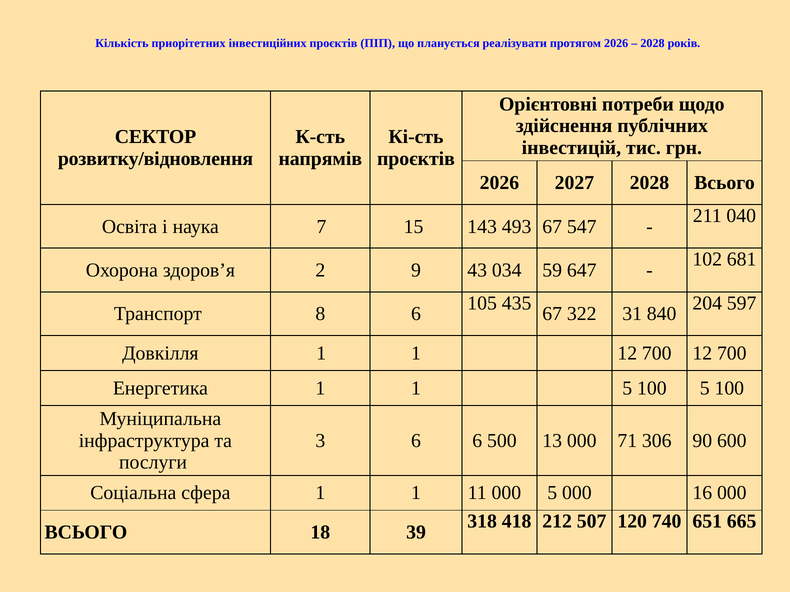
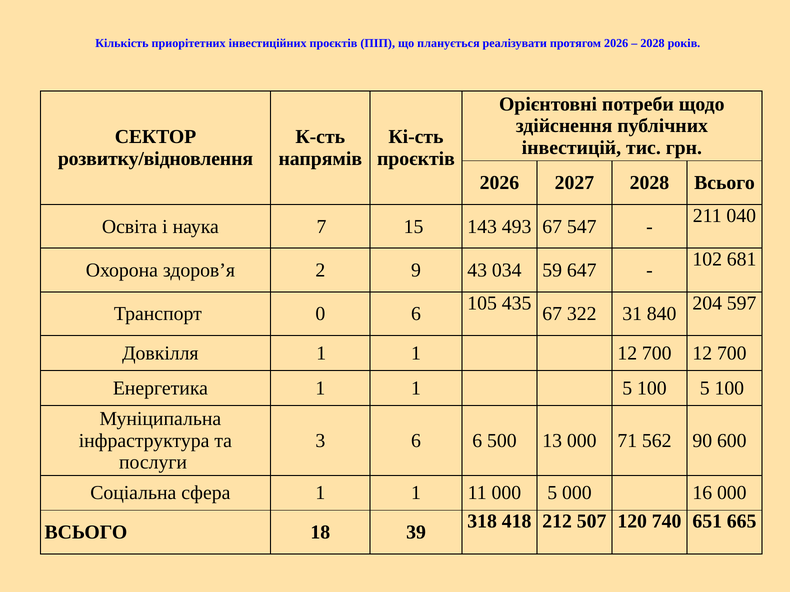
8: 8 -> 0 (320, 314)
306: 306 -> 562 (657, 441)
